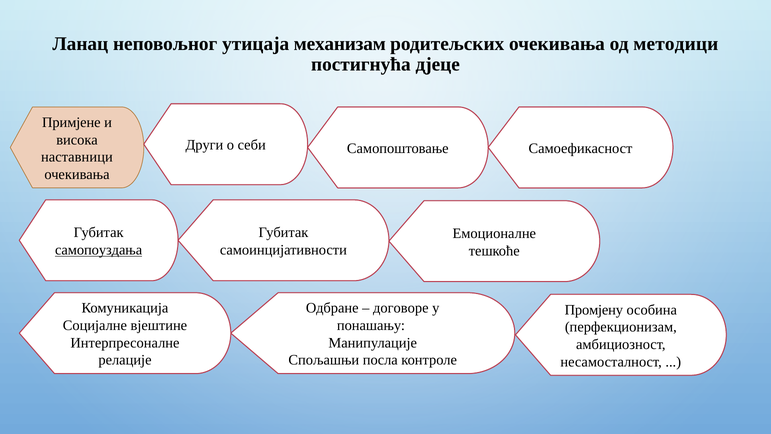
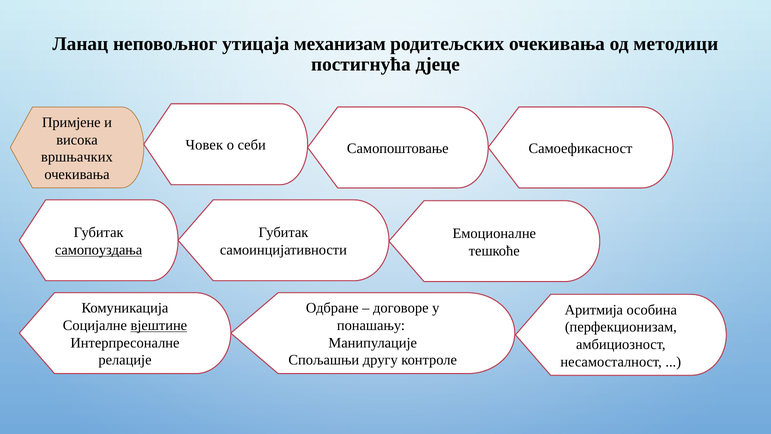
Други: Други -> Човек (204, 145)
наставници: наставници -> вршњачких (77, 157)
Промјену: Промјену -> Аритмија (594, 310)
вјештине underline: none -> present (159, 325)
посла: посла -> другу (380, 360)
